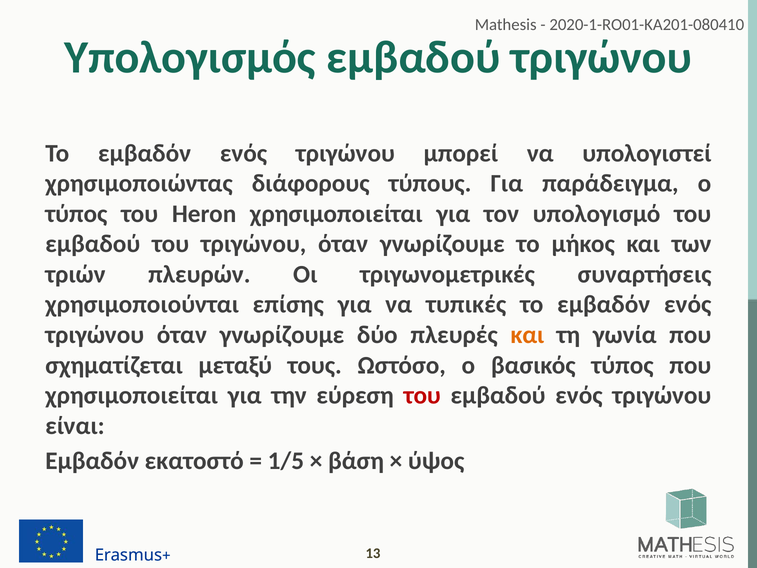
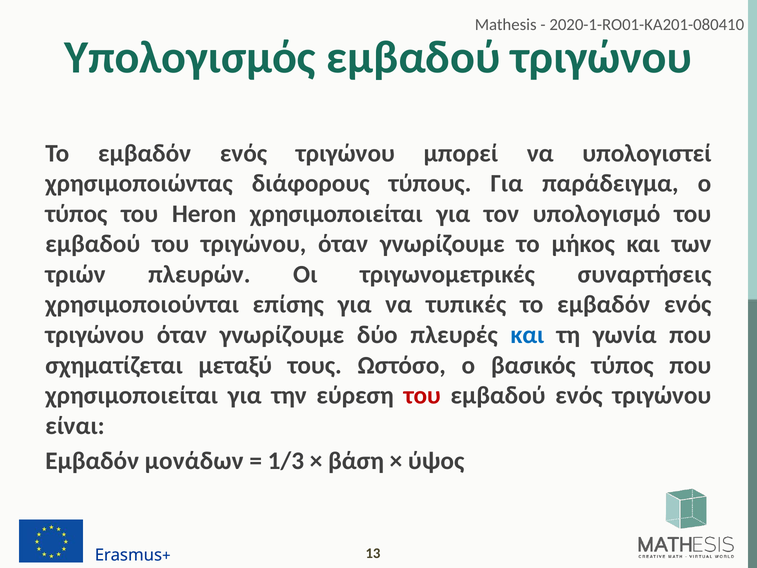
και colour: orange -> blue (527, 335)
εκατοστό: εκατοστό -> μονάδων (194, 461)
1/5: 1/5 -> 1/3 (286, 461)
